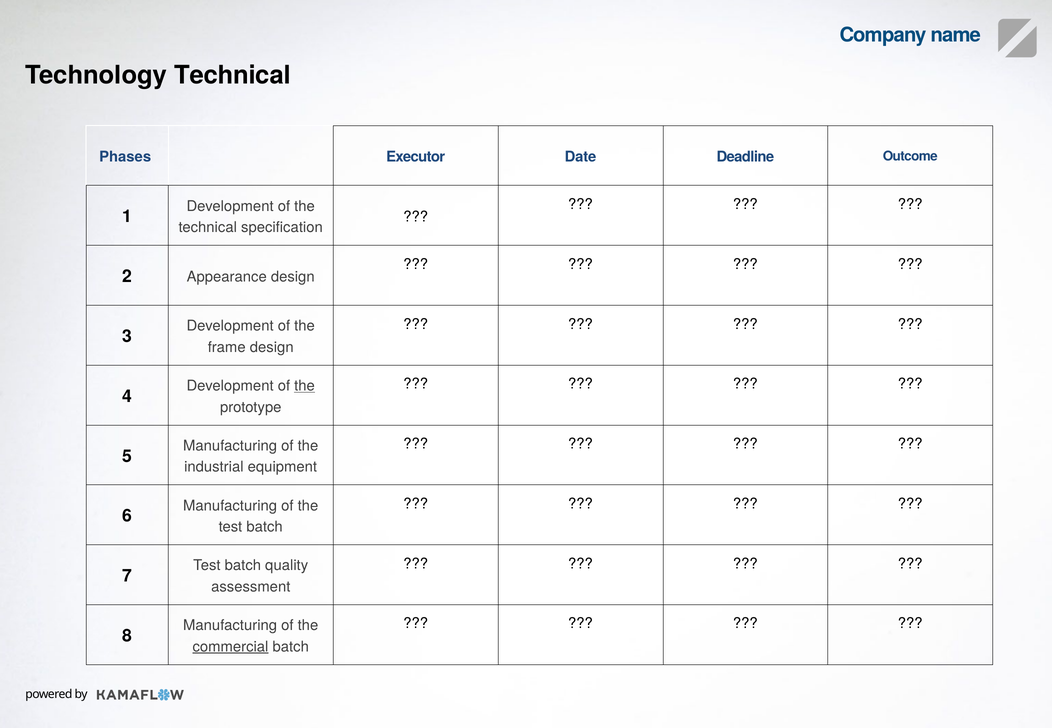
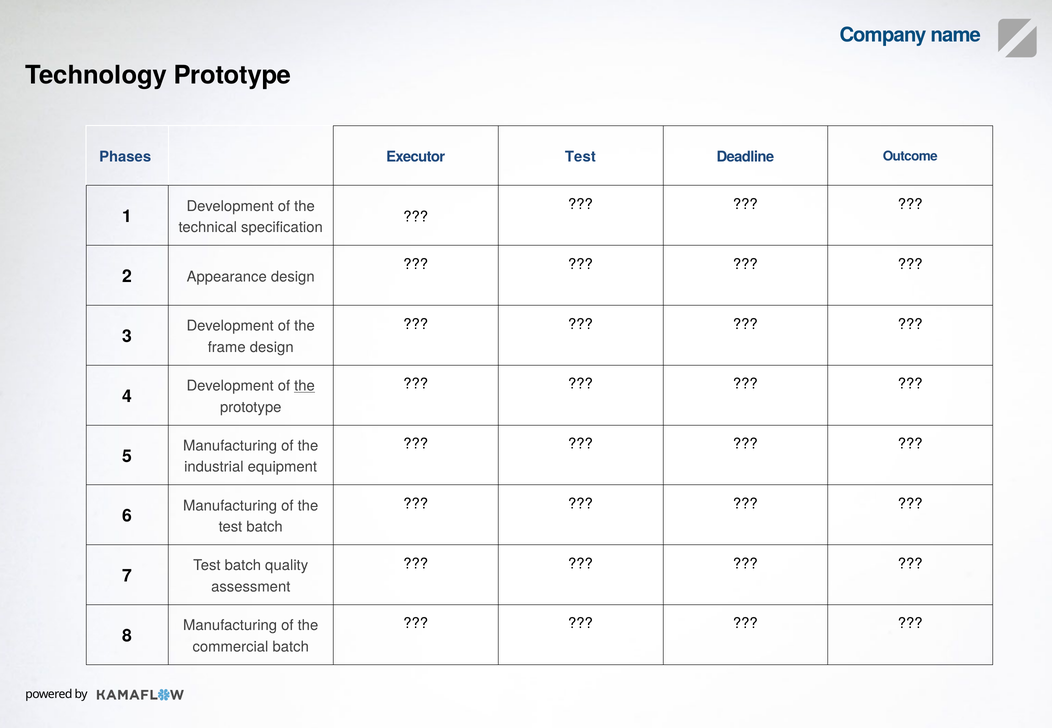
Technology Technical: Technical -> Prototype (232, 76)
Executor Date: Date -> Test (580, 157)
commercial underline: present -> none (230, 647)
